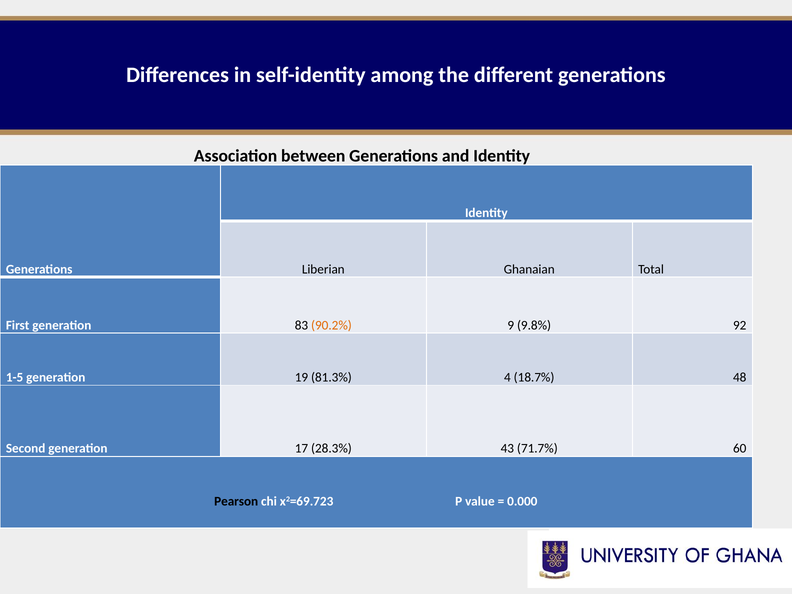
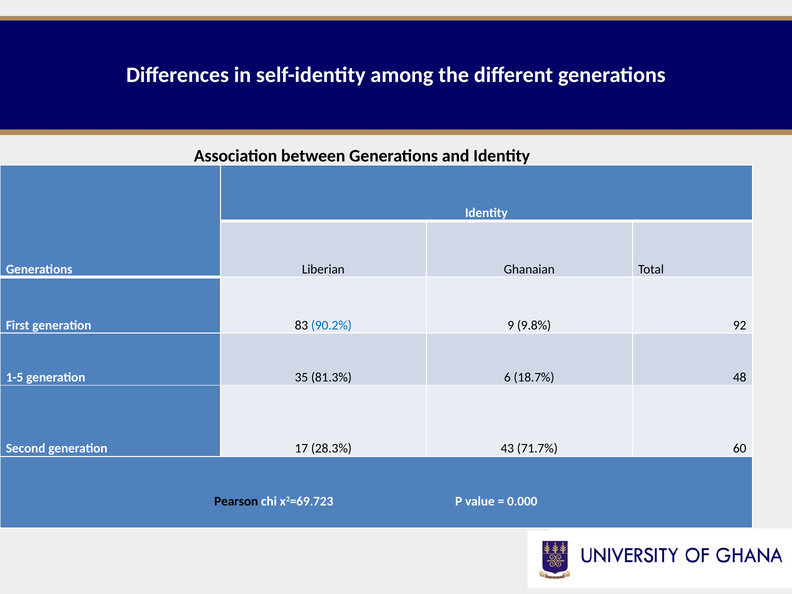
90.2% colour: orange -> blue (331, 325)
19: 19 -> 35 (301, 377)
4: 4 -> 6 (507, 377)
